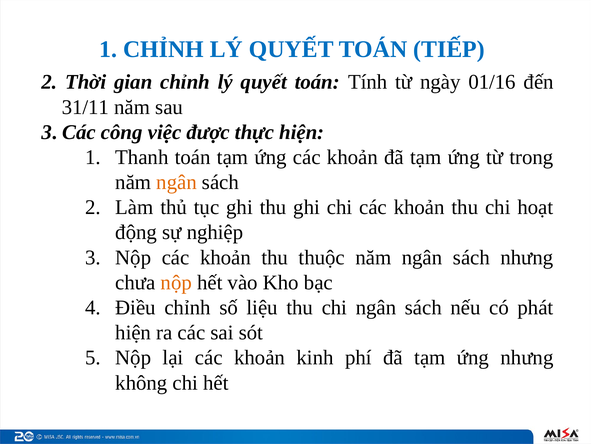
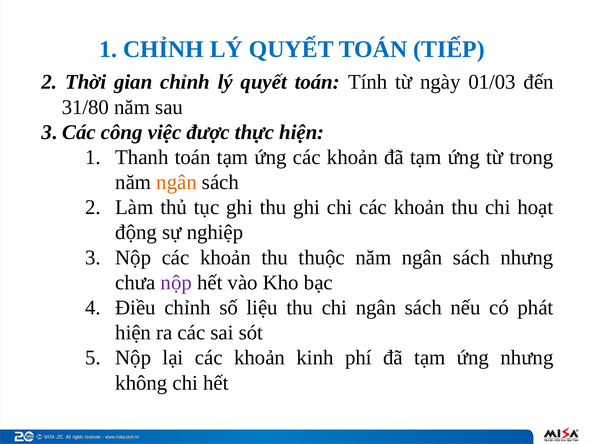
01/16: 01/16 -> 01/03 (492, 82)
31/11: 31/11 -> 31/80 (85, 107)
nộp colour: orange -> purple (176, 282)
